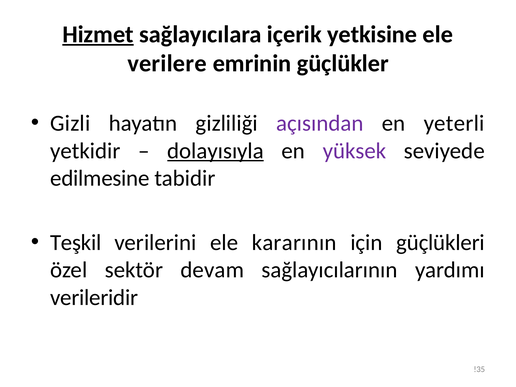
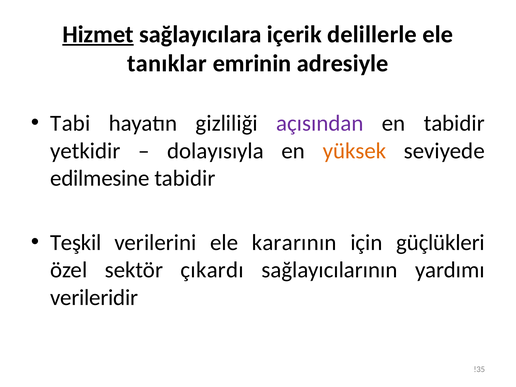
yetkisine: yetkisine -> delillerle (372, 34)
verilere: verilere -> tanıklar (167, 64)
güçlükler: güçlükler -> adresiyle (343, 64)
Gizli: Gizli -> Tabi (70, 123)
en yeterli: yeterli -> tabidir (454, 123)
dolayısıyla underline: present -> none (216, 151)
yüksek colour: purple -> orange (354, 151)
devam: devam -> çıkardı (212, 270)
